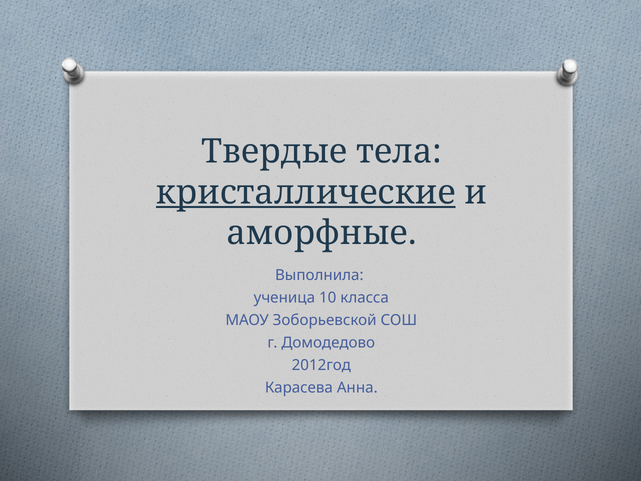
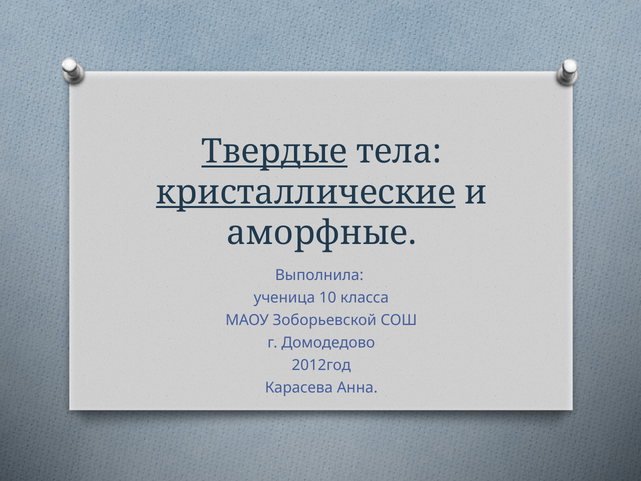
Твердые underline: none -> present (274, 152)
